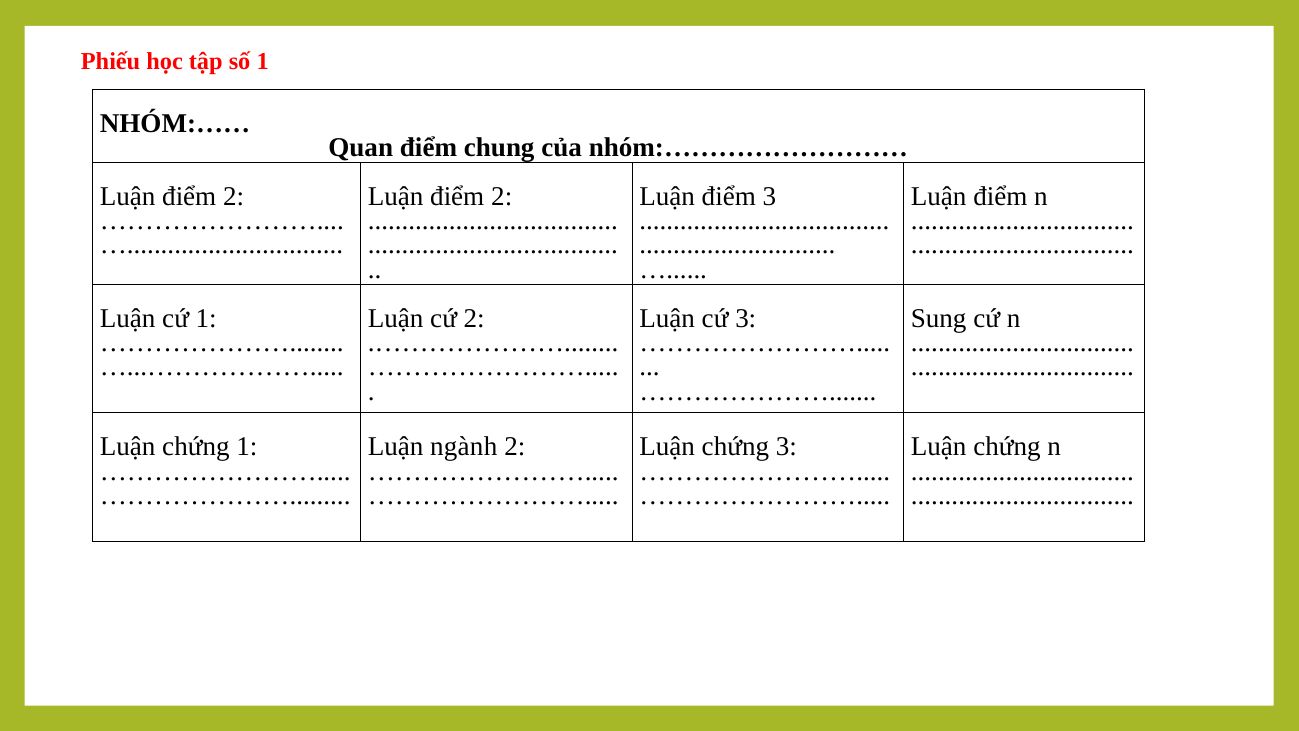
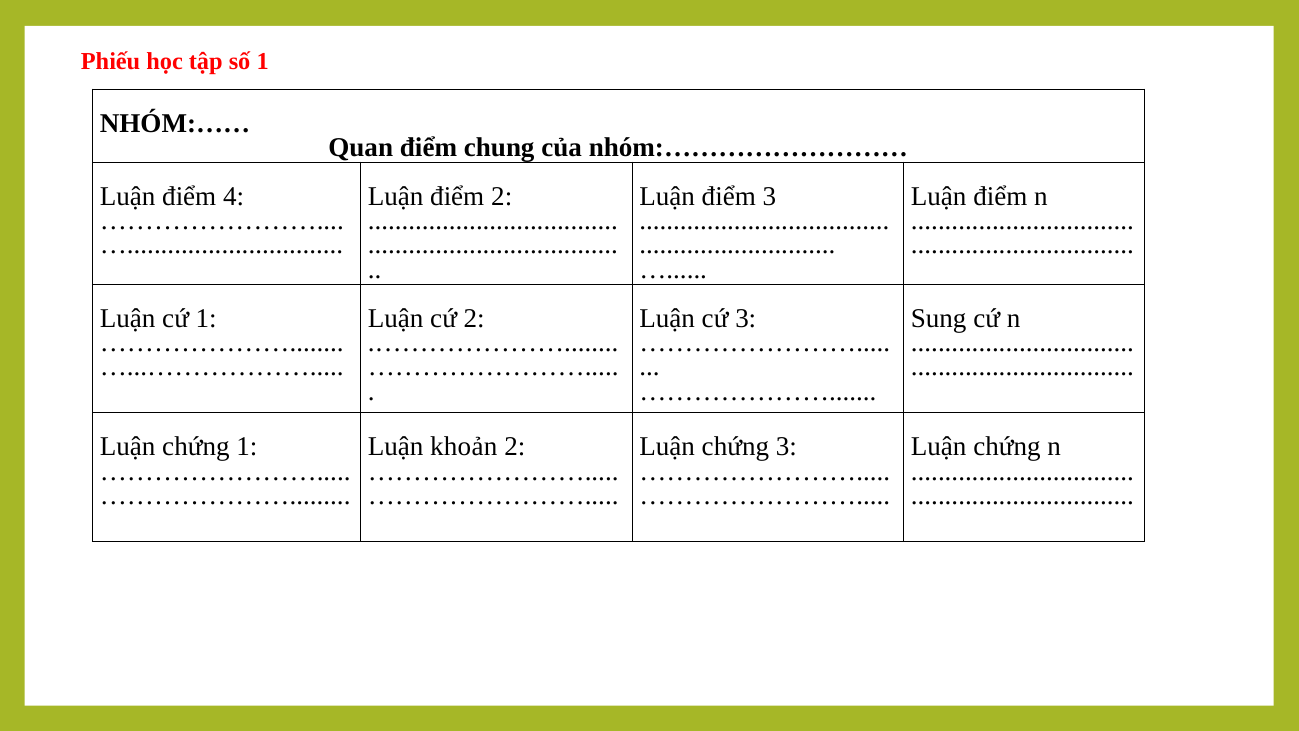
2: 2 -> 4 (234, 196)
ngành: ngành -> khoản (464, 447)
